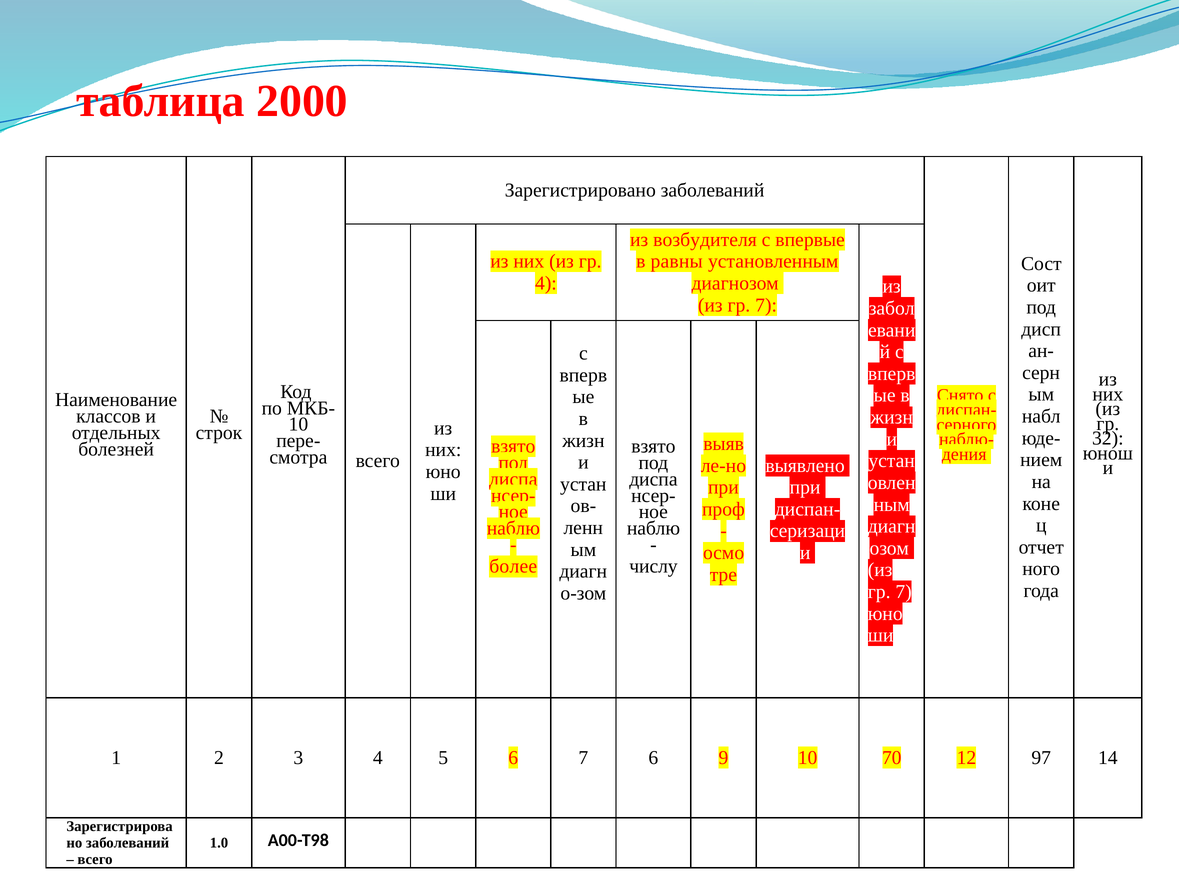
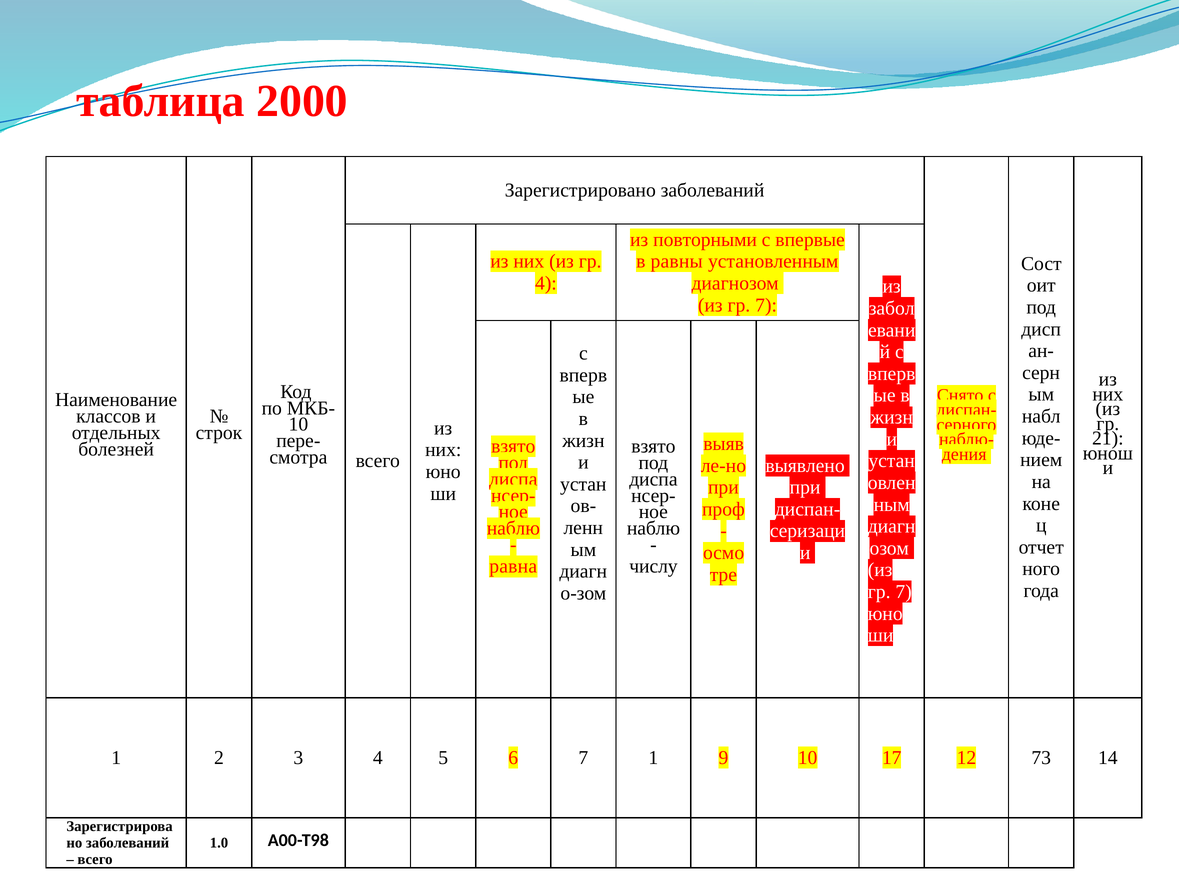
возбудителя: возбудителя -> повторными (705, 240)
32: 32 -> 21 (1108, 439)
более: более -> равна (513, 567)
7 6: 6 -> 1 (653, 758)
70: 70 -> 17 (892, 758)
97: 97 -> 73 (1041, 758)
